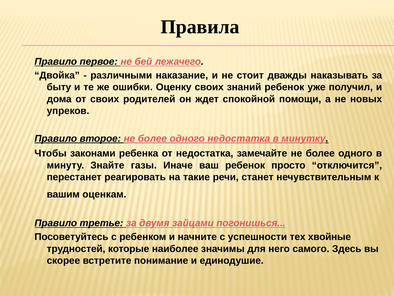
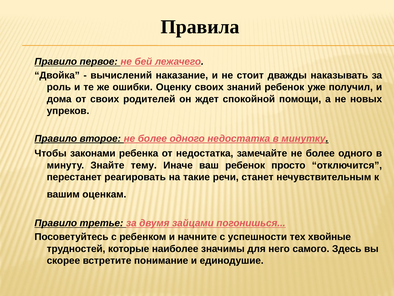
различными: различными -> вычислений (121, 75)
быту: быту -> роль (59, 87)
газы: газы -> тему (144, 165)
